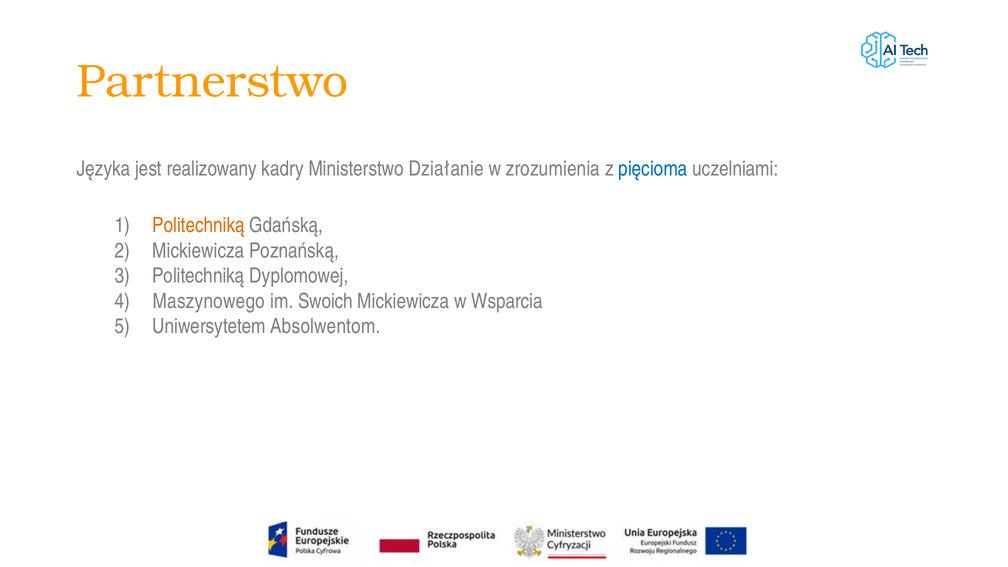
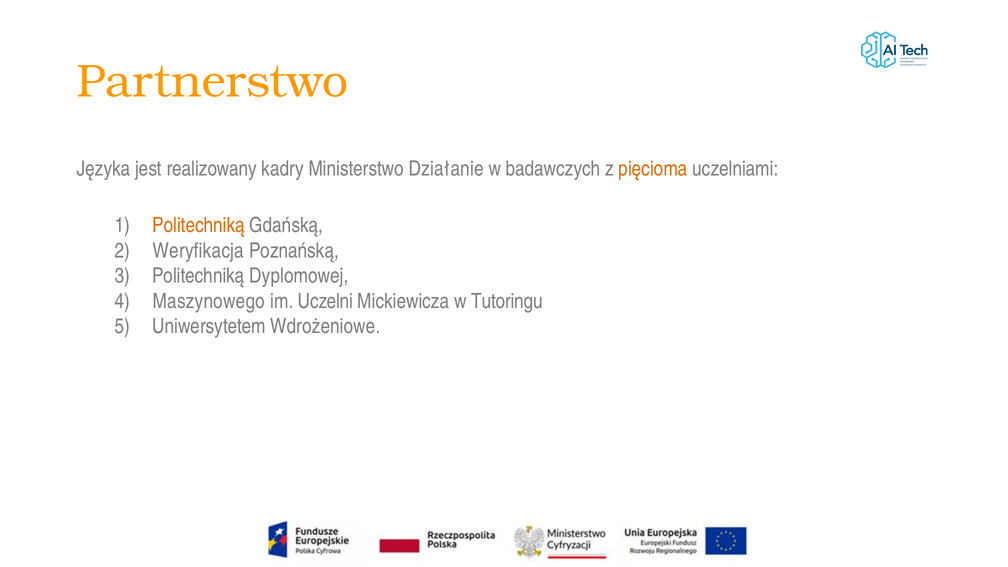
zrozumienia: zrozumienia -> badawczych (553, 169)
pięcioma colour: blue -> orange (653, 169)
Mickiewicza: Mickiewicza -> Weryfikacja (198, 251)
Swoich: Swoich -> Uczelni (326, 301)
Wsparcia: Wsparcia -> Tutoringu (507, 301)
Absolwentom: Absolwentom -> Wdrożeniowe (325, 326)
